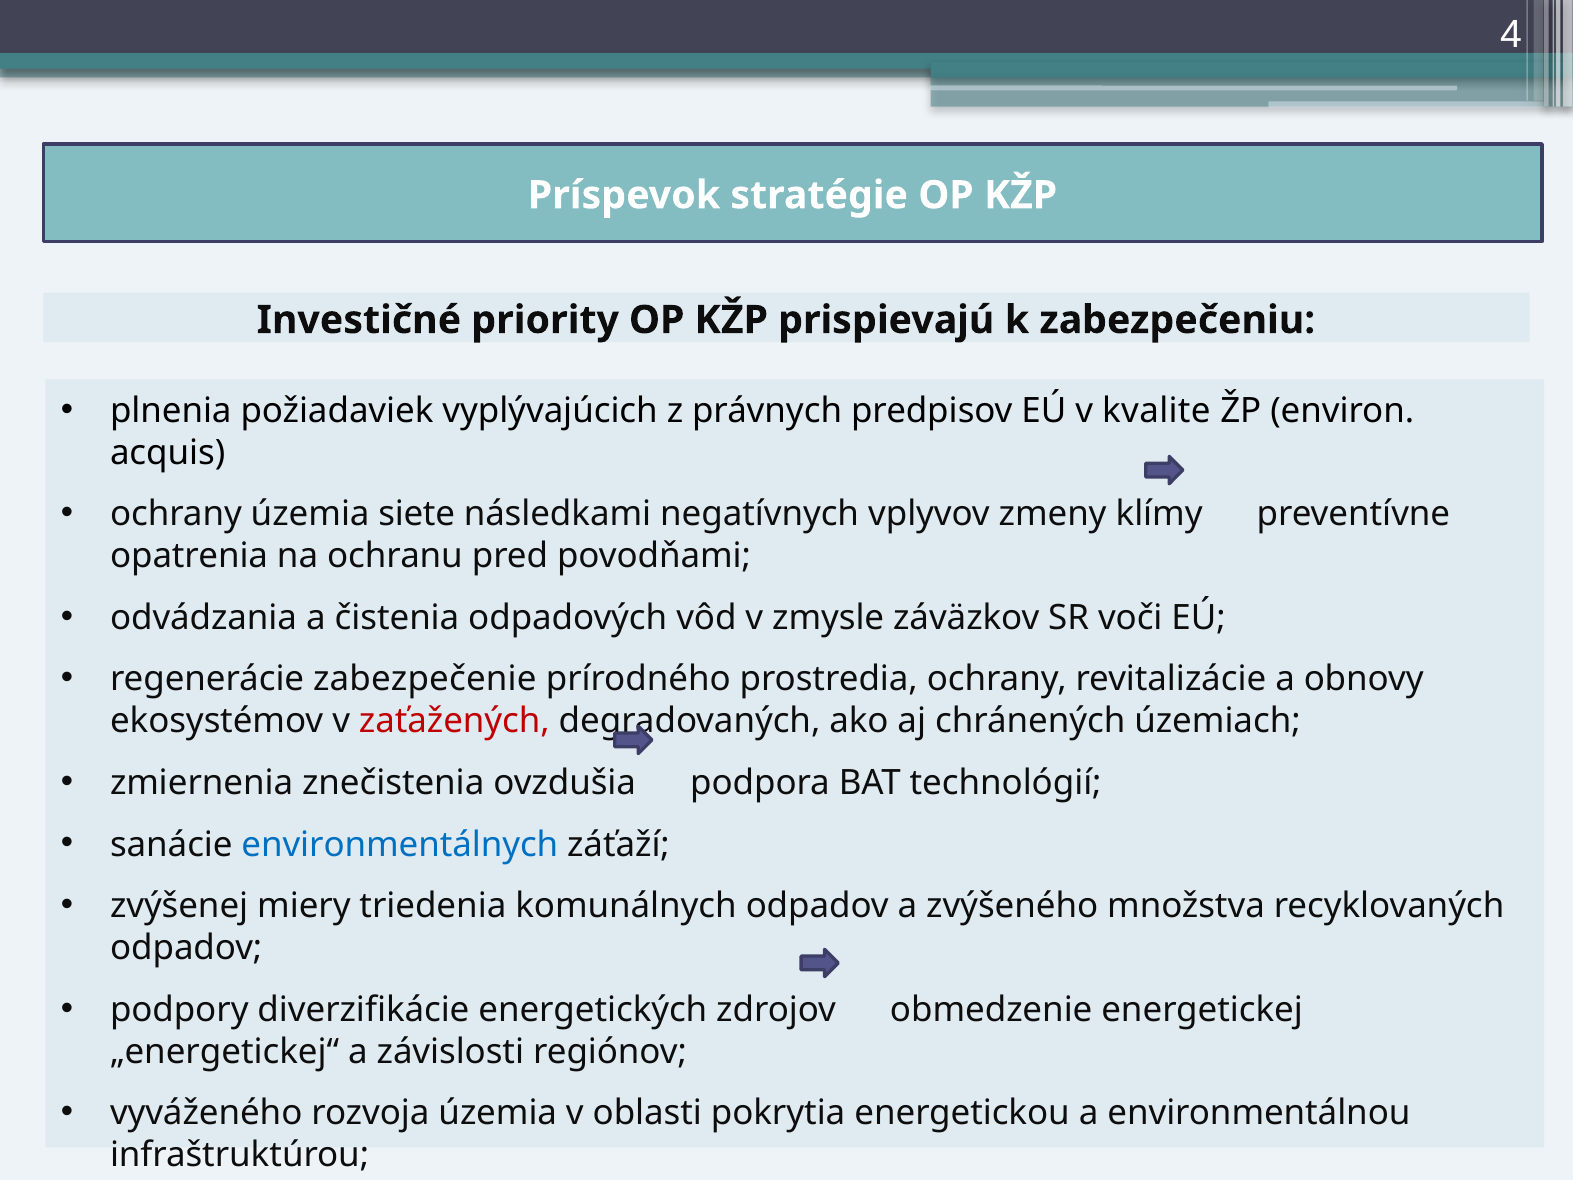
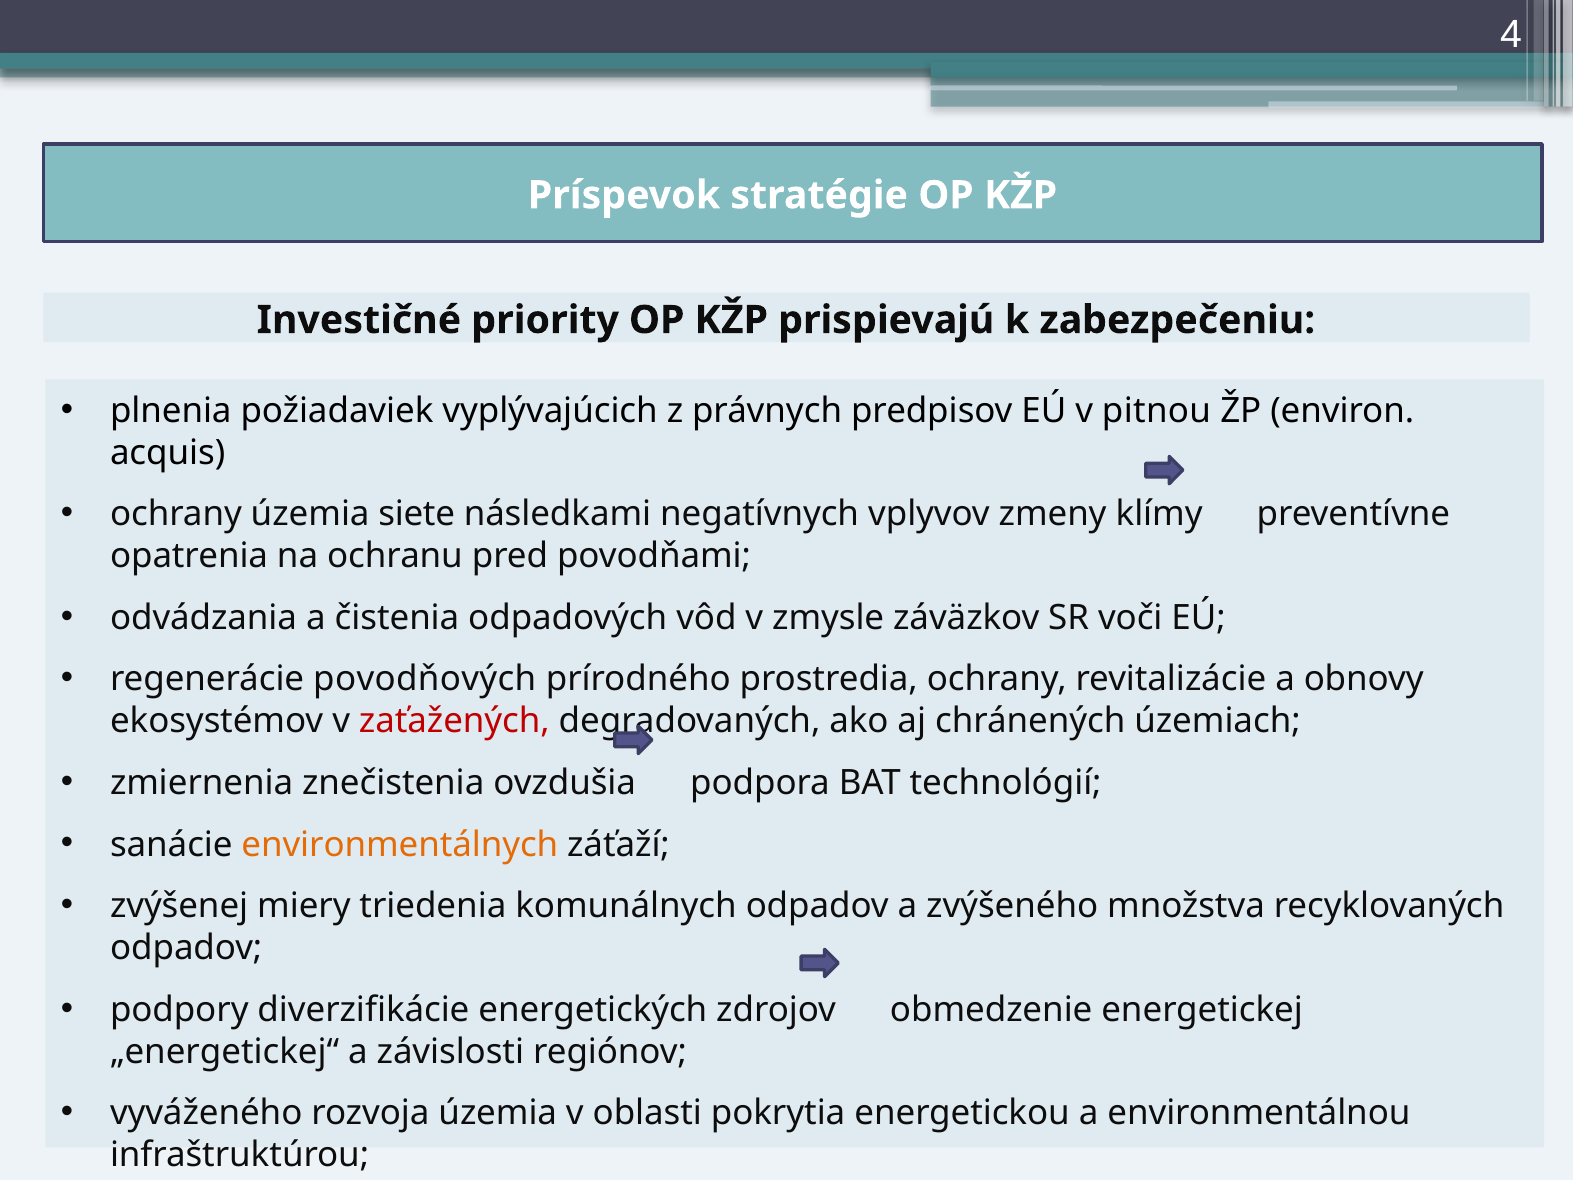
kvalite: kvalite -> pitnou (1156, 410)
zabezpečenie: zabezpečenie -> povodňových (425, 679)
environmentálnych colour: blue -> orange (400, 844)
